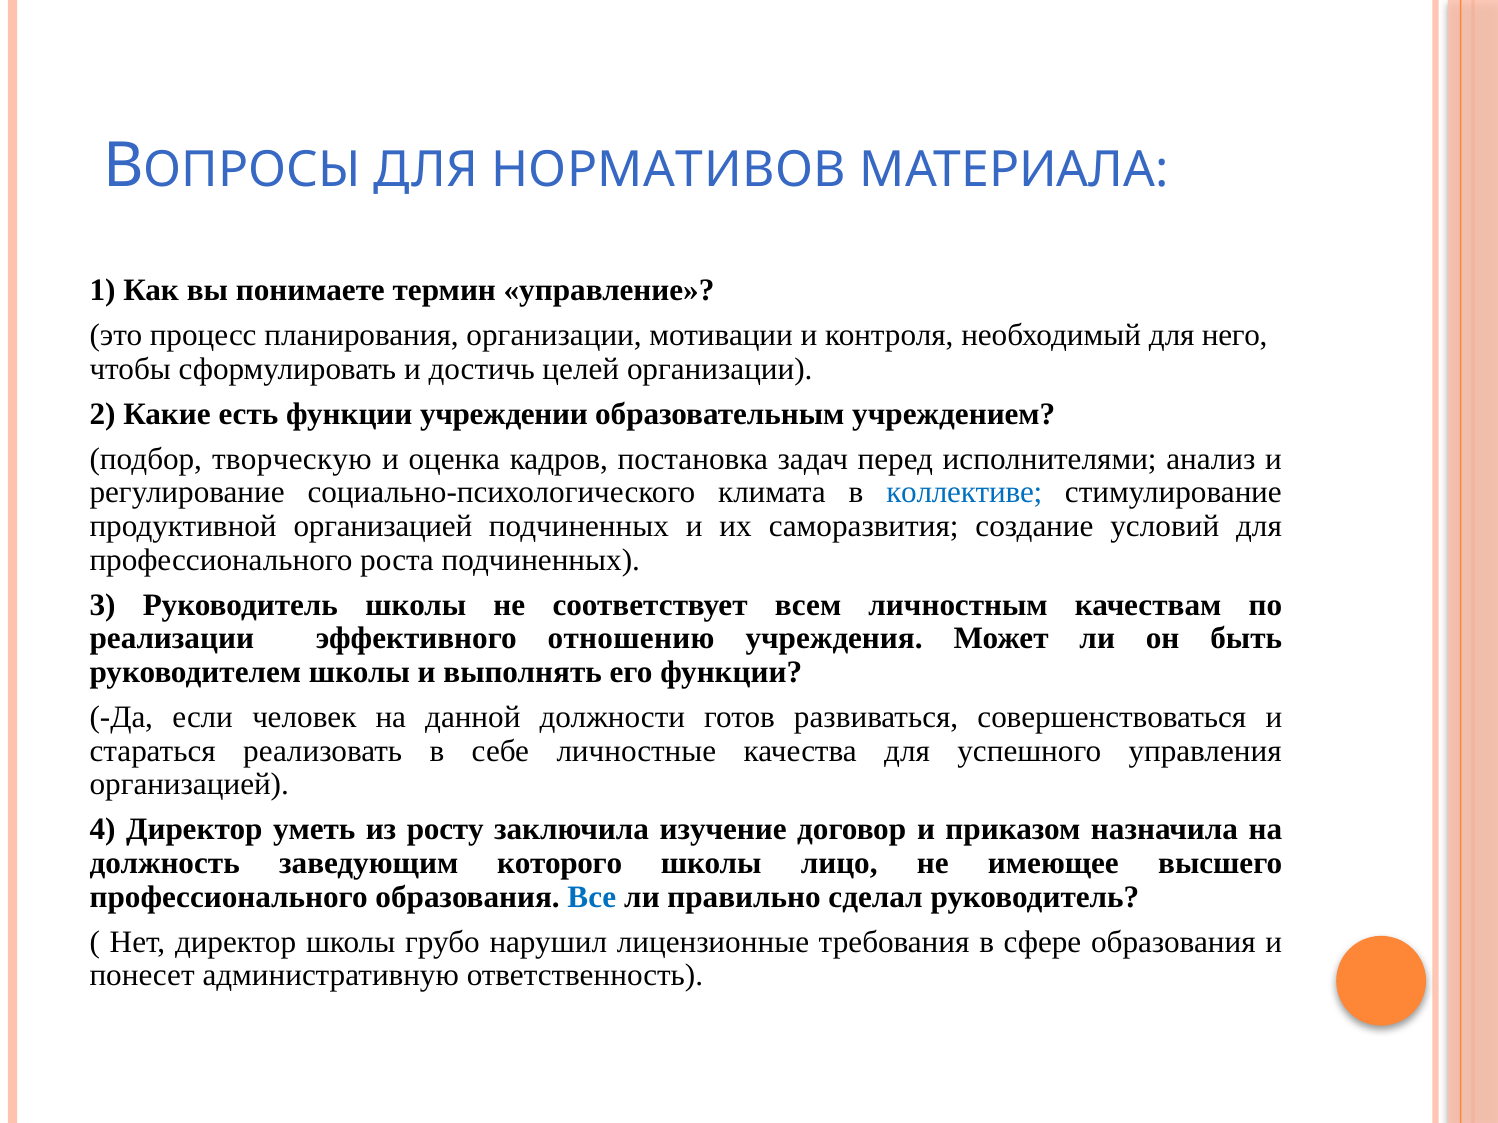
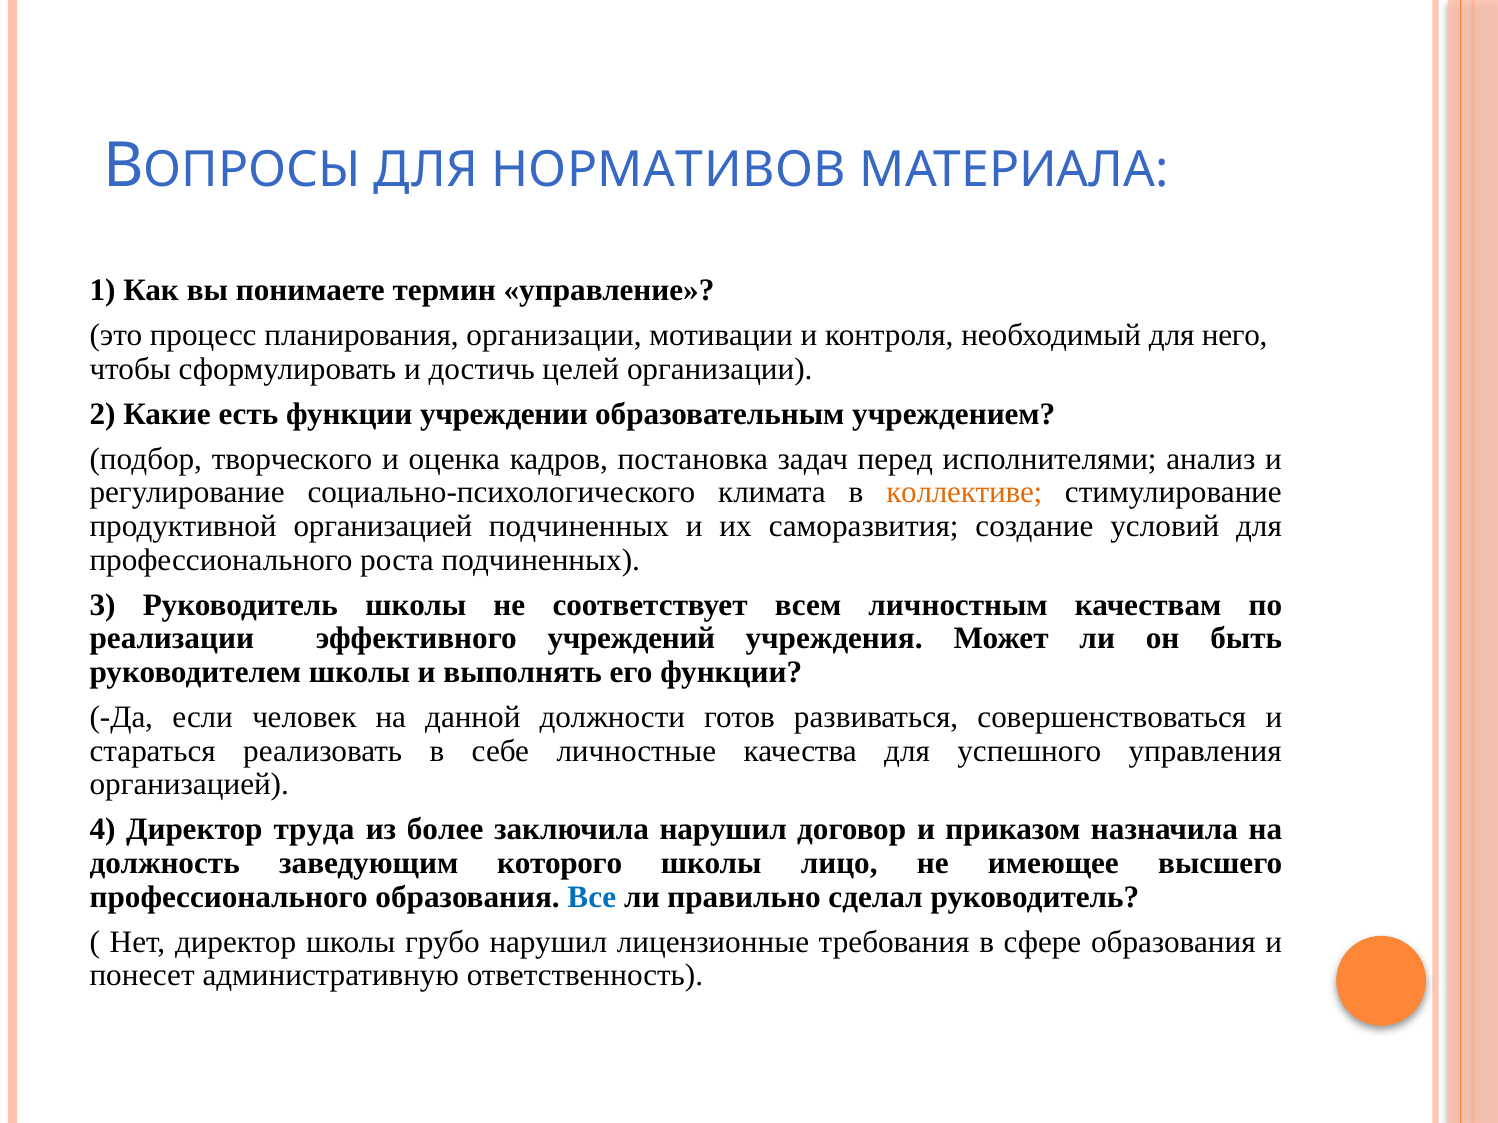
творческую: творческую -> творческого (292, 459)
коллективе colour: blue -> orange (964, 493)
отношению: отношению -> учреждений (631, 639)
уметь: уметь -> труда (314, 830)
росту: росту -> более (445, 830)
заключила изучение: изучение -> нарушил (723, 830)
